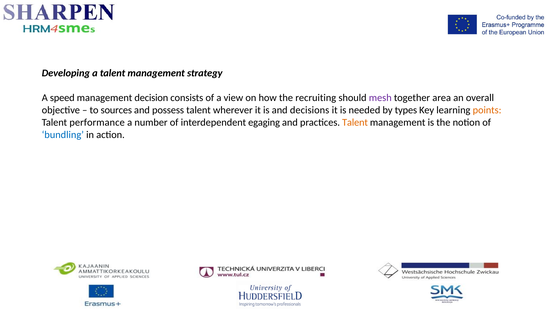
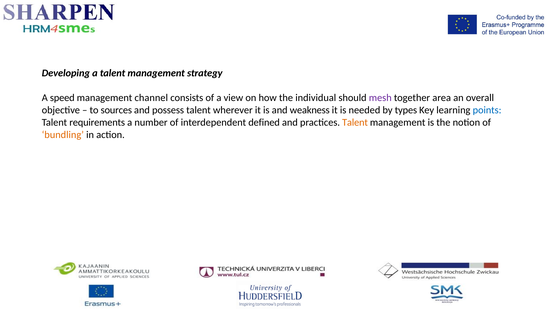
decision: decision -> channel (151, 98)
recruiting: recruiting -> individual (316, 98)
decisions: decisions -> weakness (310, 110)
points colour: orange -> blue (487, 110)
performance: performance -> requirements (97, 122)
egaging: egaging -> defined (264, 122)
bundling colour: blue -> orange (63, 135)
